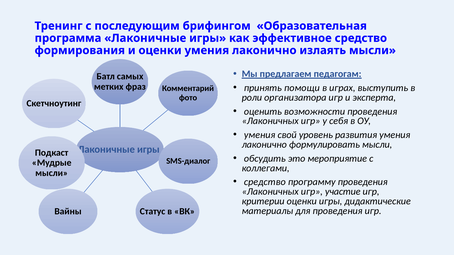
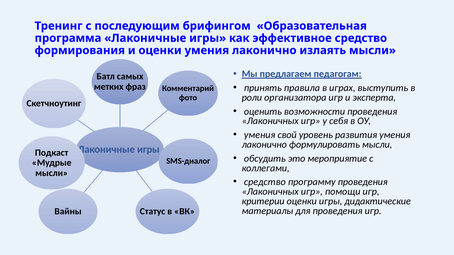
помощи: помощи -> правила (302, 88)
участие: участие -> помощи (343, 192)
